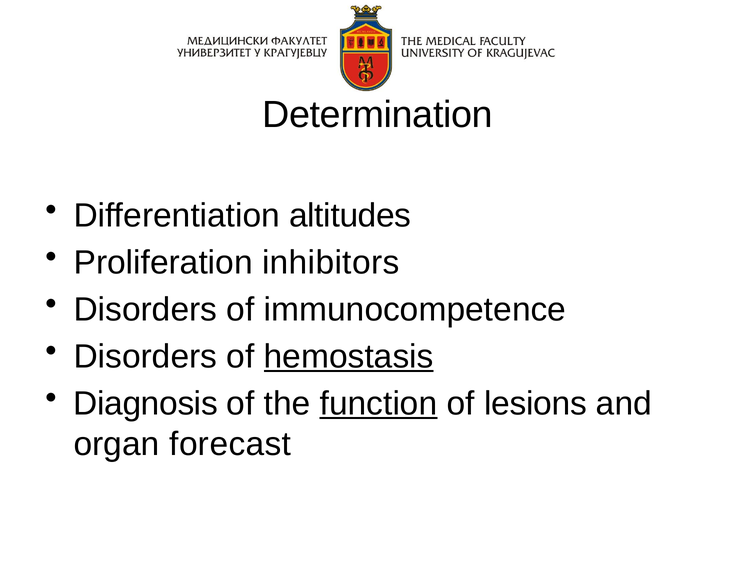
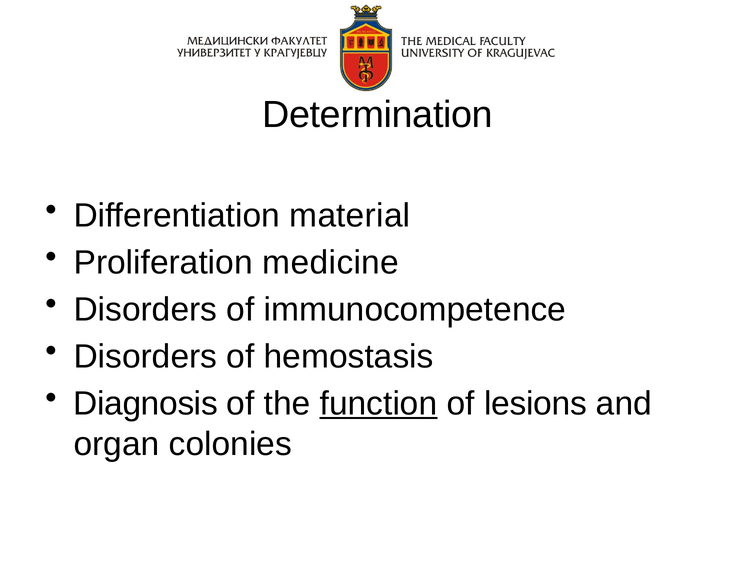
altitudes: altitudes -> material (350, 215)
inhibitors: inhibitors -> medicine (331, 262)
hemostasis underline: present -> none (349, 356)
forecast: forecast -> colonies (230, 443)
